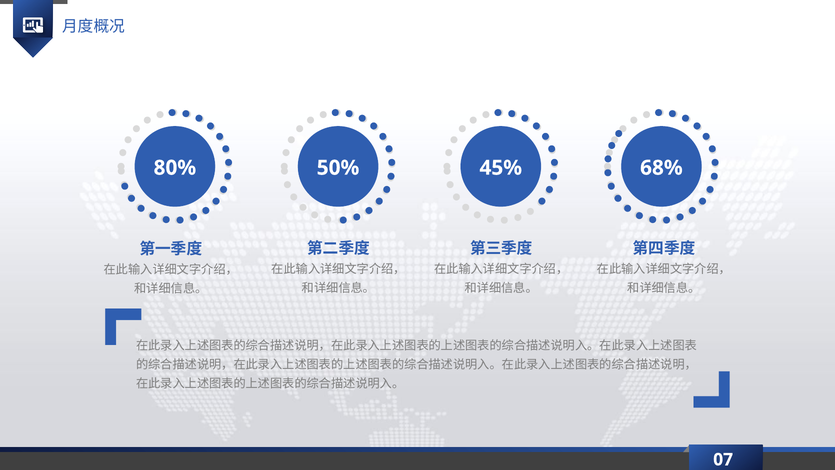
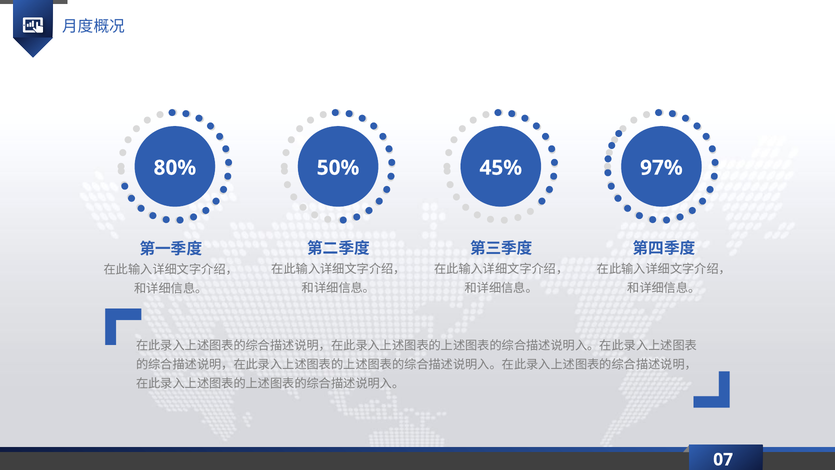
68%: 68% -> 97% (661, 168)
